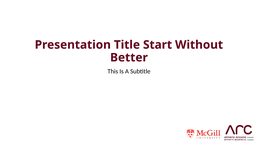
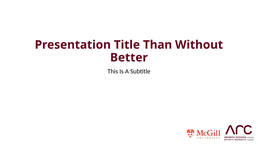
Start: Start -> Than (158, 45)
